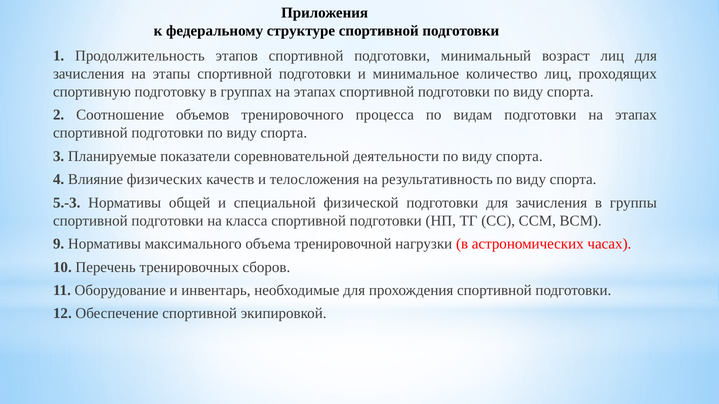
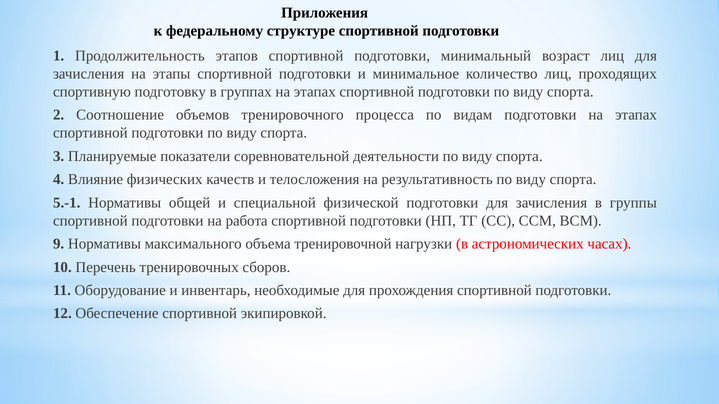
5.-3: 5.-3 -> 5.-1 (67, 203)
класса: класса -> работа (247, 221)
